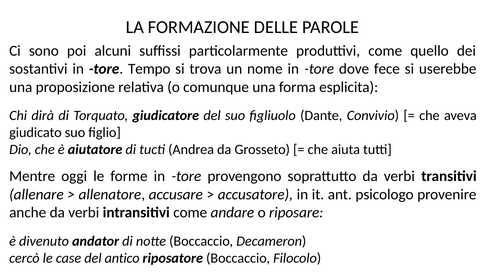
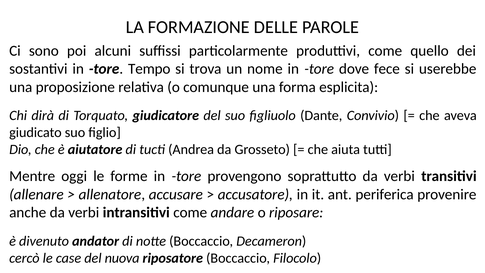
psicologo: psicologo -> periferica (385, 194)
antico: antico -> nuova (122, 258)
